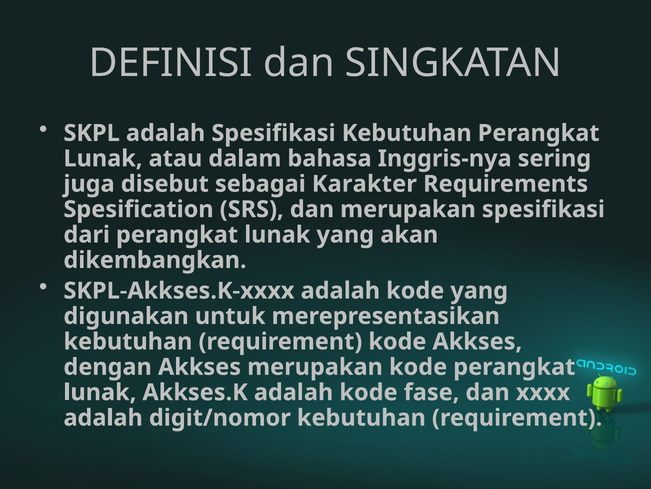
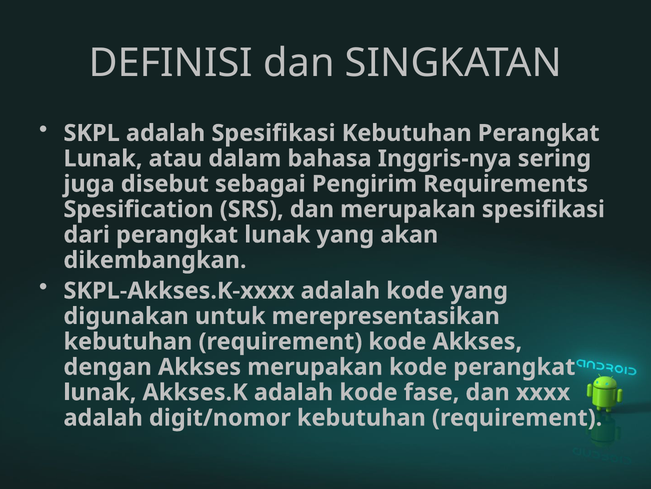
Karakter: Karakter -> Pengirim (365, 184)
